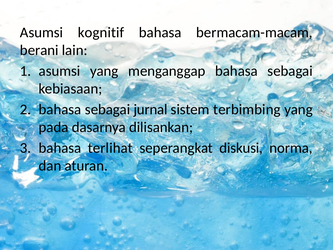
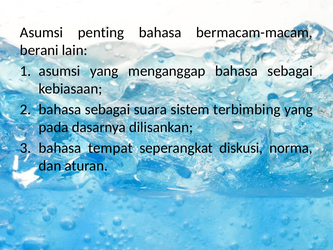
kognitif: kognitif -> penting (101, 32)
jurnal: jurnal -> suara (150, 109)
terlihat: terlihat -> tempat (110, 148)
